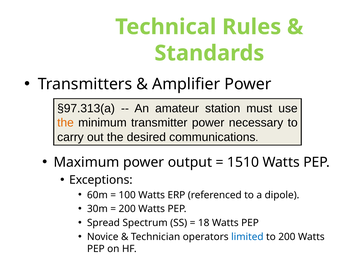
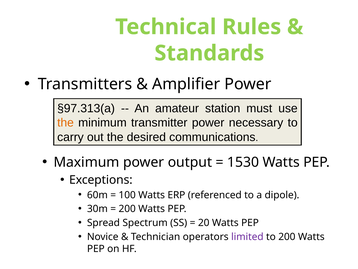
1510: 1510 -> 1530 (243, 162)
18: 18 -> 20 (204, 222)
limited colour: blue -> purple (247, 236)
